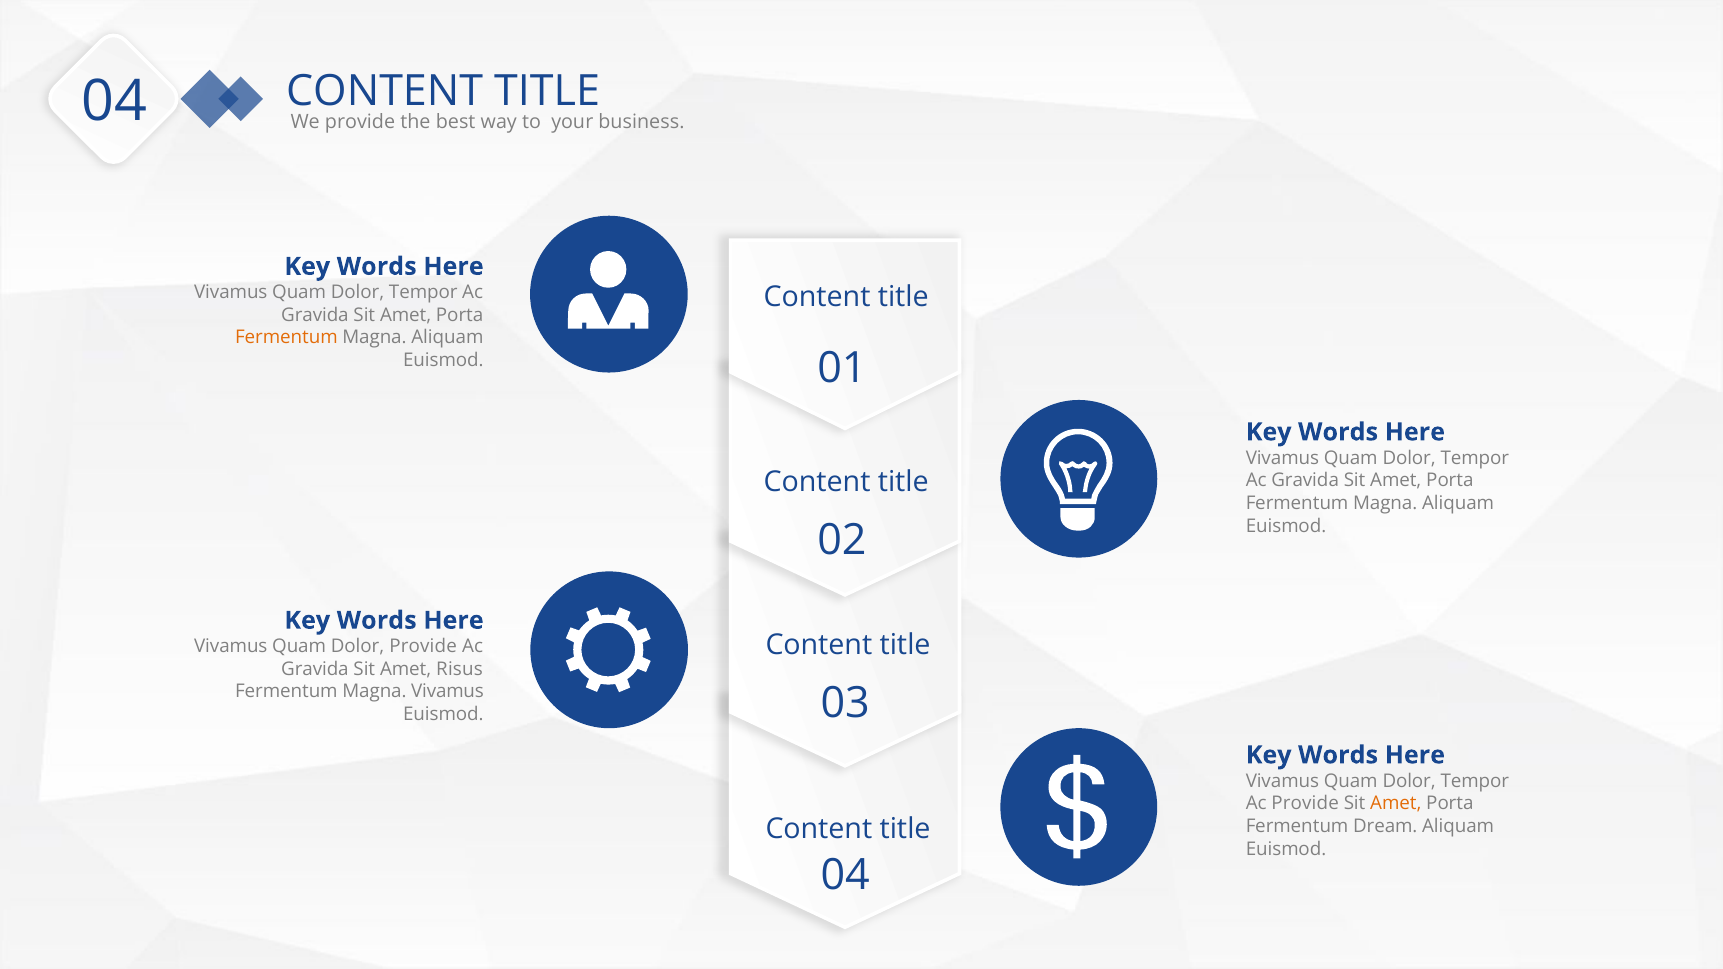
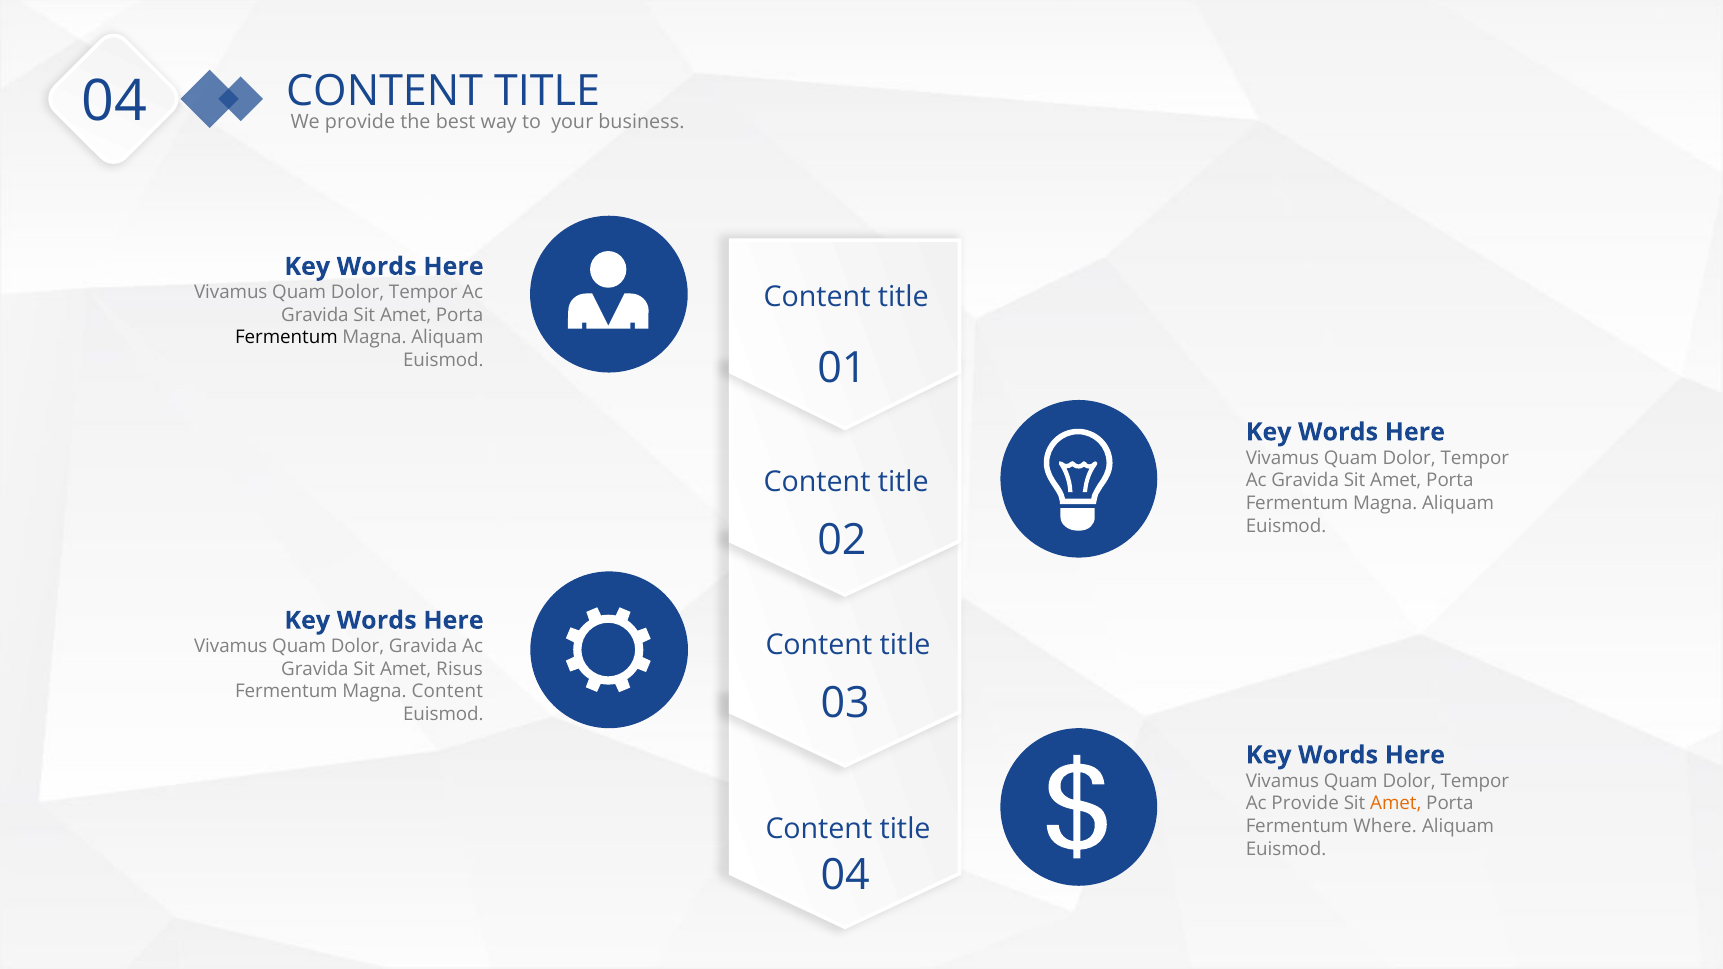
Fermentum colour: orange -> black (286, 338)
Dolor Provide: Provide -> Gravida (423, 646)
Magna Vivamus: Vivamus -> Content (447, 692)
Dream: Dream -> Where (1385, 826)
